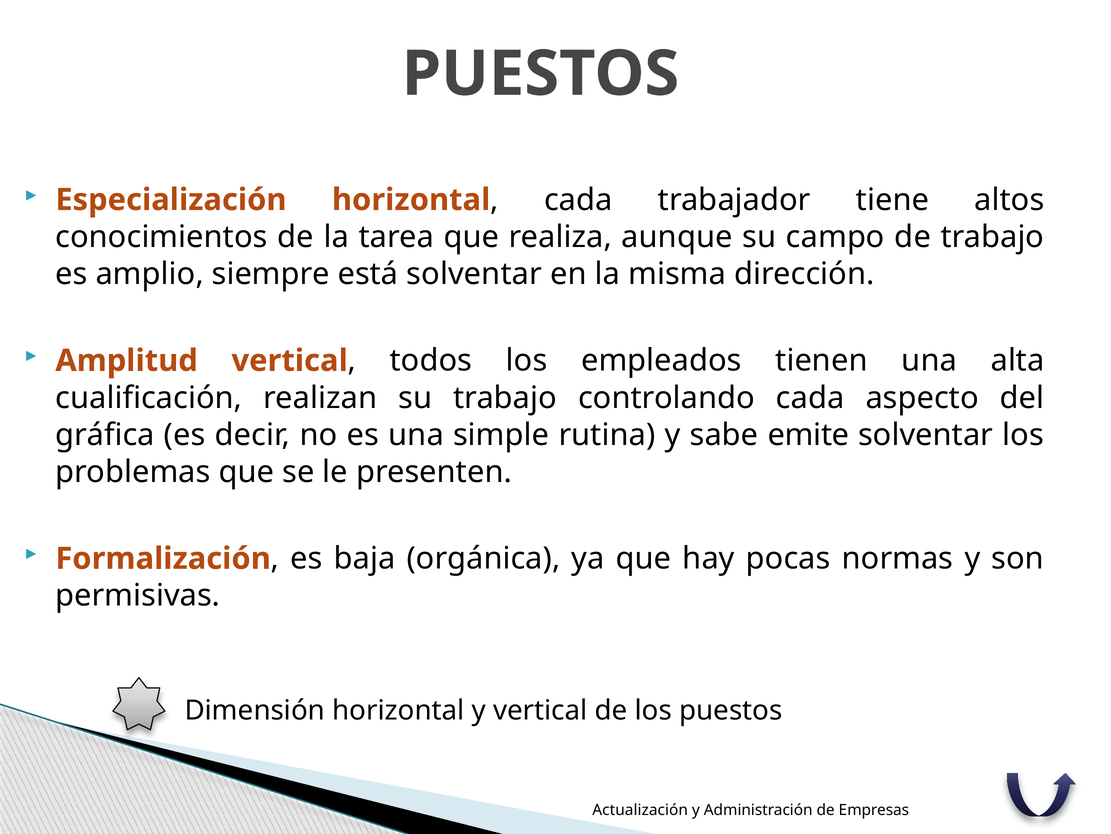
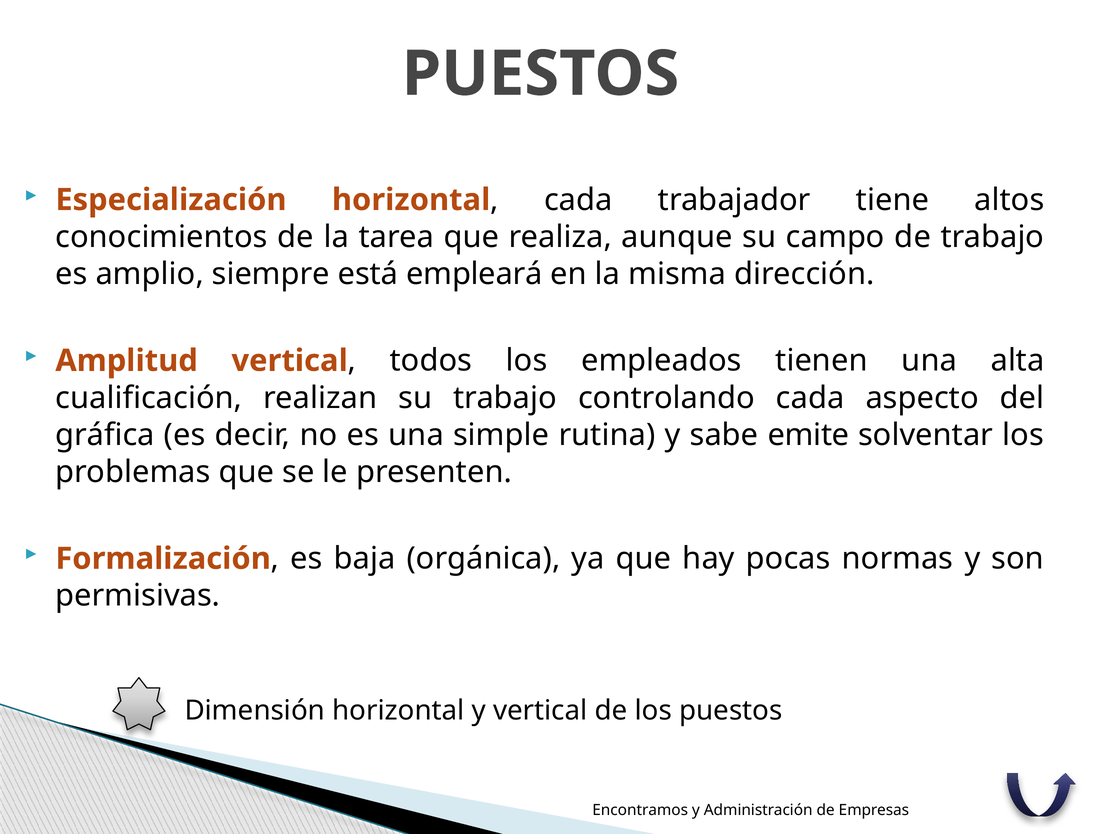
está solventar: solventar -> empleará (474, 274)
Actualización: Actualización -> Encontramos (640, 809)
